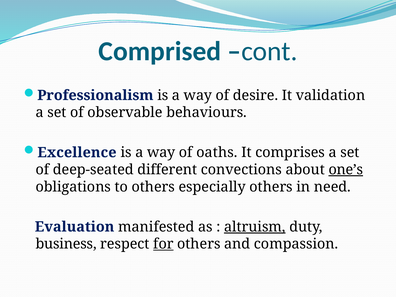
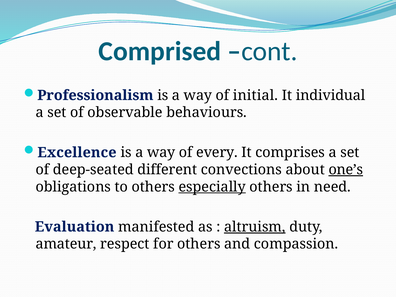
desire: desire -> initial (255, 95)
validation: validation -> individual (331, 95)
oaths: oaths -> every (217, 152)
especially underline: none -> present (212, 187)
business: business -> amateur (66, 244)
for underline: present -> none (163, 244)
